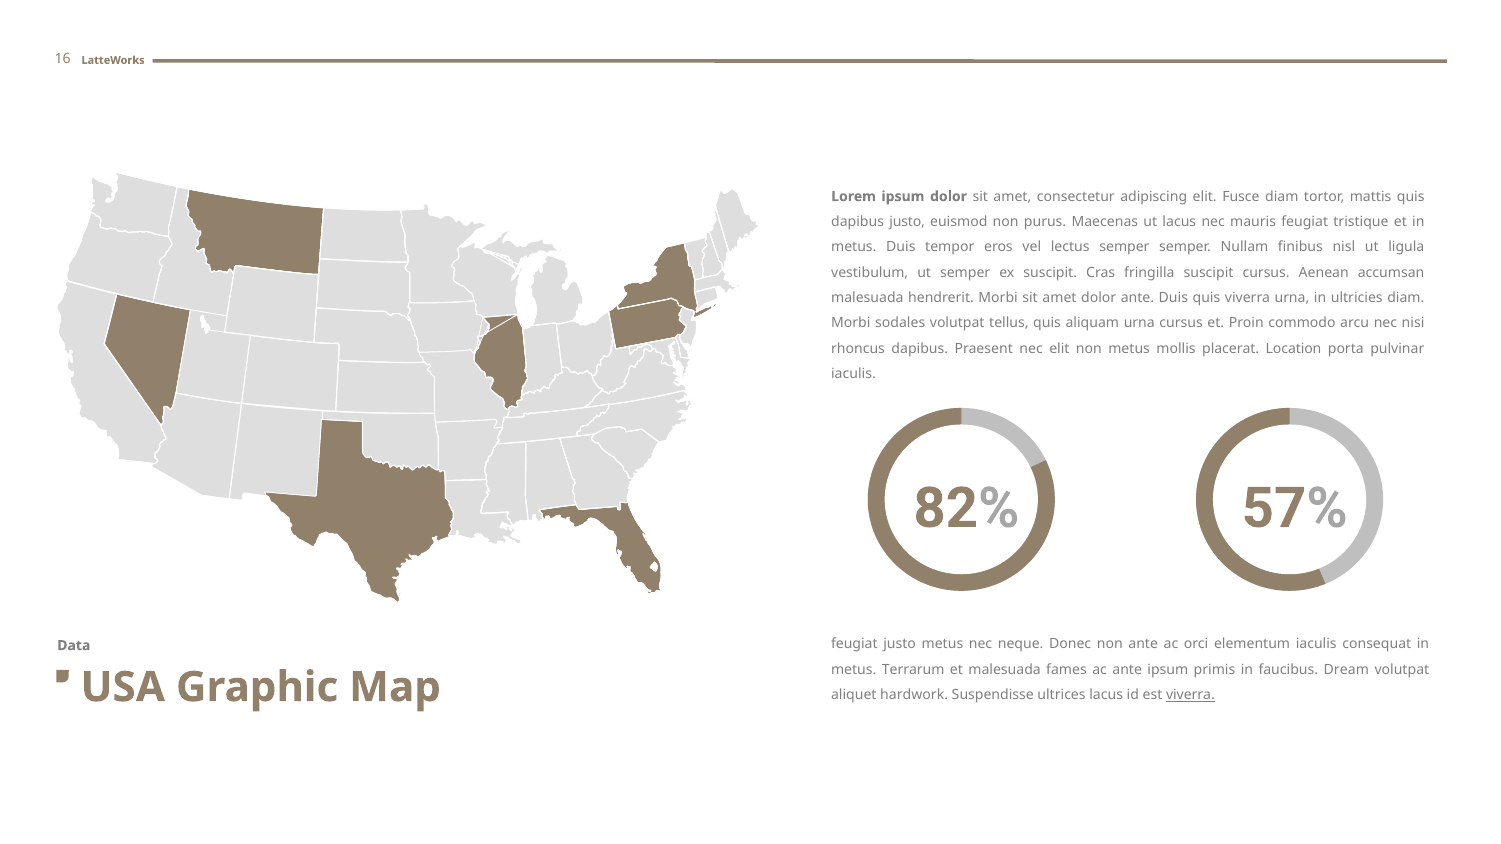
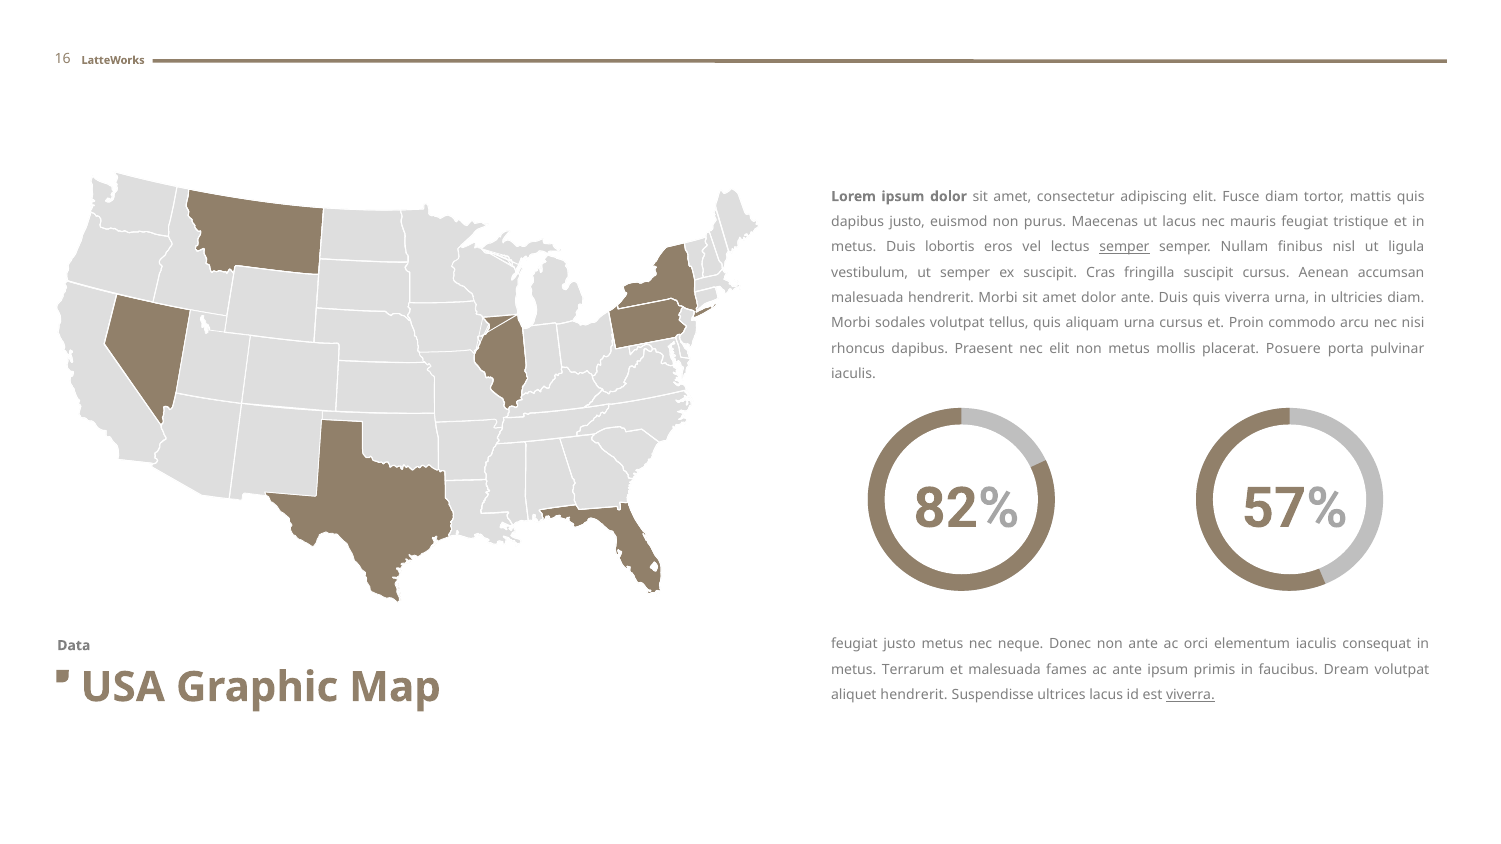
tempor: tempor -> lobortis (950, 247)
semper underline: none -> present (1124, 247)
Location: Location -> Posuere (1293, 348)
aliquet hardwork: hardwork -> hendrerit (914, 695)
